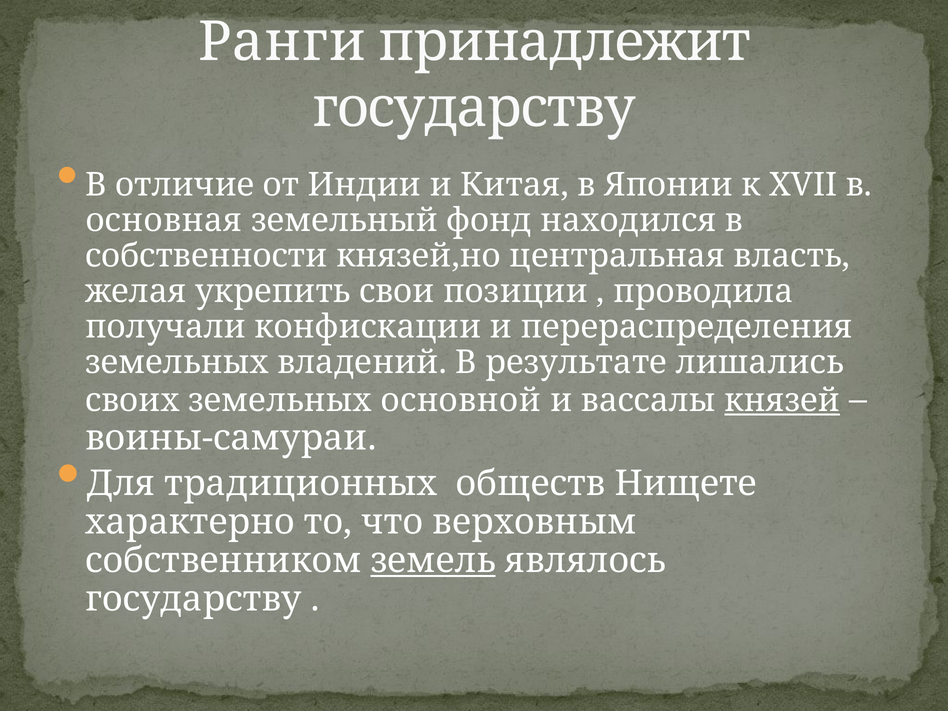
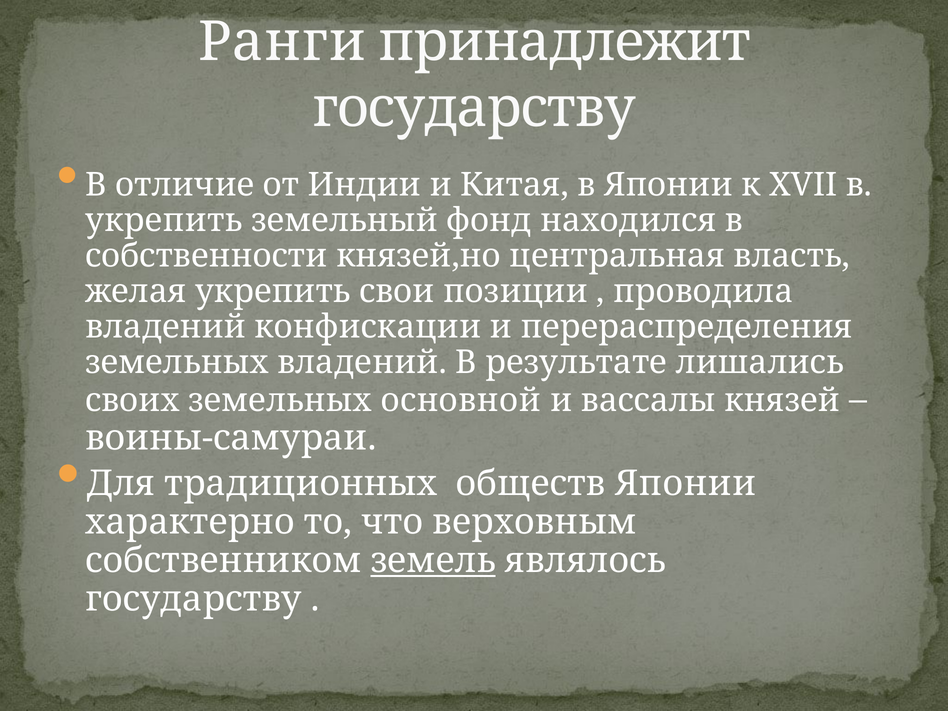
основная: основная -> укрепить (164, 220)
получали: получали -> владений (166, 327)
князей underline: present -> none (782, 401)
обществ Нищете: Нищете -> Японии (686, 484)
